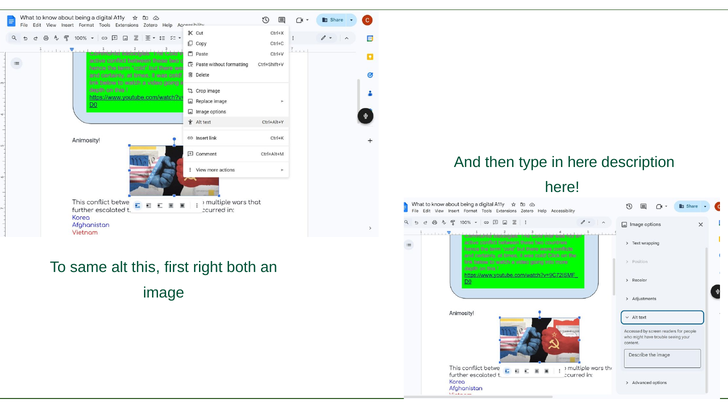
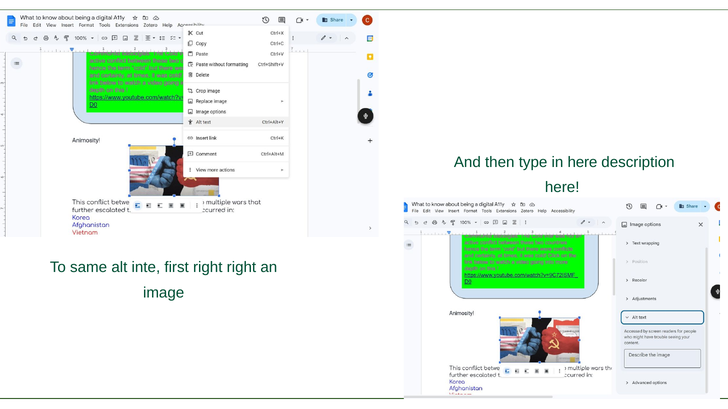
this: this -> inte (146, 268)
right both: both -> right (241, 268)
